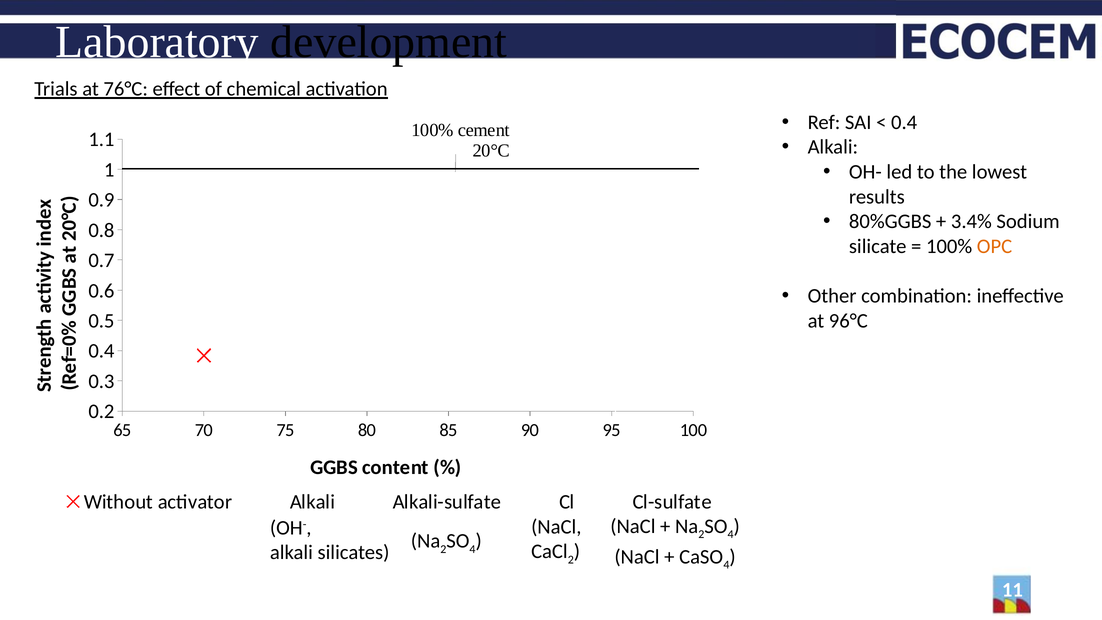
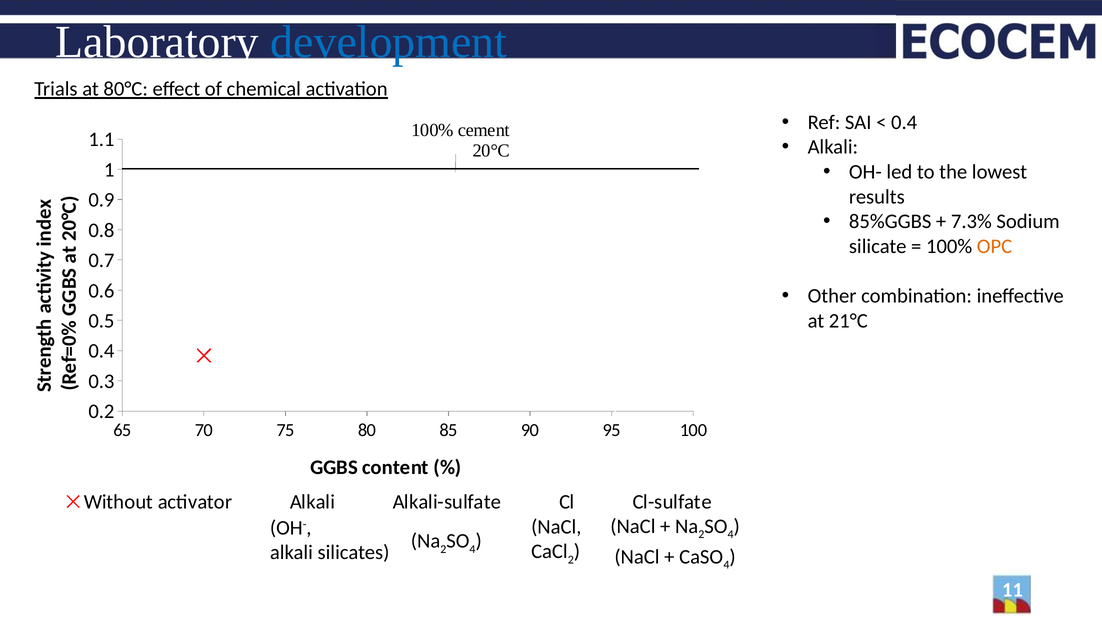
development colour: black -> blue (389, 42)
76°C: 76°C -> 80°C (126, 89)
80%GGBS: 80%GGBS -> 85%GGBS (890, 221)
3.4%: 3.4% -> 7.3% (971, 221)
96°C: 96°C -> 21°C (848, 321)
